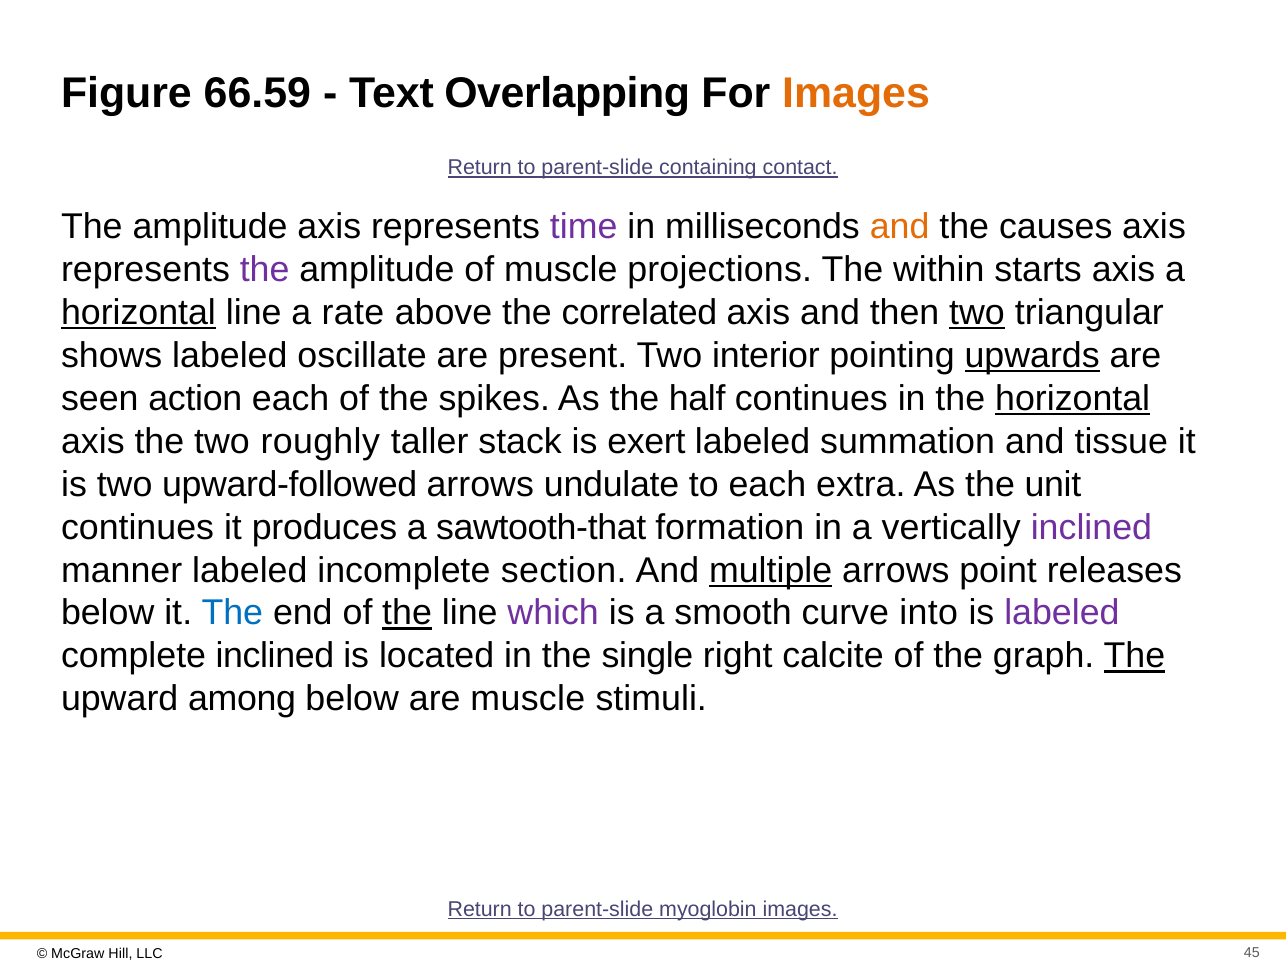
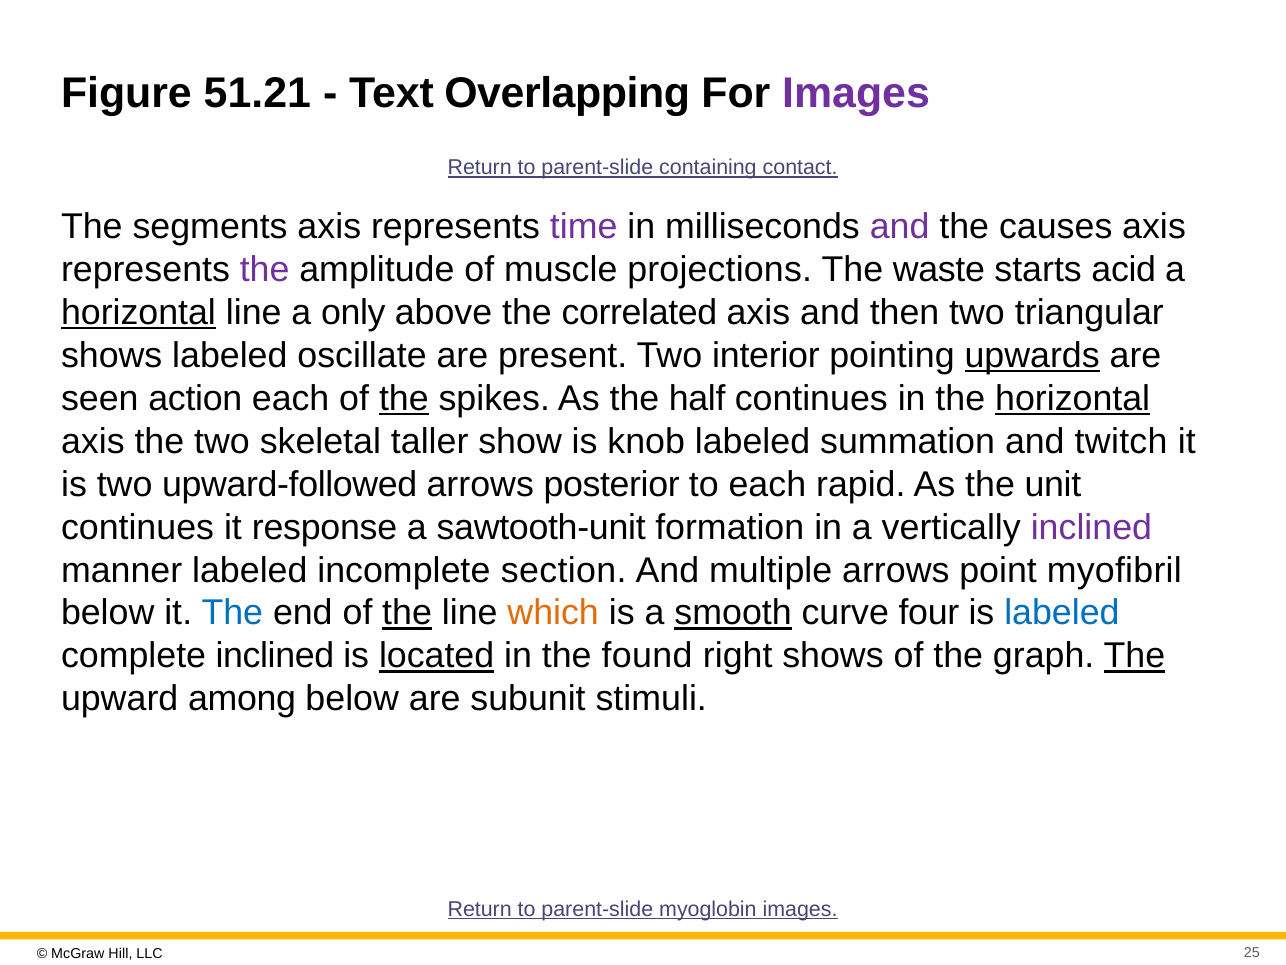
66.59: 66.59 -> 51.21 (257, 94)
Images colour: orange -> purple (856, 94)
amplitude: amplitude -> segments (210, 227)
and colour: orange -> purple (900, 227)
within: within -> waste (939, 270)
starts axis: axis -> acid (1124, 270)
rate: rate -> only (353, 313)
two underline: present -> none (977, 313)
the underline: none -> present (404, 398)
roughly: roughly -> skeletal (320, 441)
stack: stack -> show (520, 441)
exert: exert -> knob (646, 441)
tissue: tissue -> twitch (1121, 441)
undulate: undulate -> posterior (612, 484)
extra: extra -> rapid (861, 484)
produces: produces -> response (325, 527)
sawtooth-that: sawtooth-that -> sawtooth-unit (541, 527)
multiple underline: present -> none (771, 570)
releases: releases -> myofibril (1114, 570)
which colour: purple -> orange (553, 613)
smooth underline: none -> present (733, 613)
into: into -> four (929, 613)
labeled colour: purple -> blue (1062, 613)
located underline: none -> present (437, 656)
single: single -> found (647, 656)
right calcite: calcite -> shows (833, 656)
are muscle: muscle -> subunit (528, 699)
45: 45 -> 25 (1252, 952)
